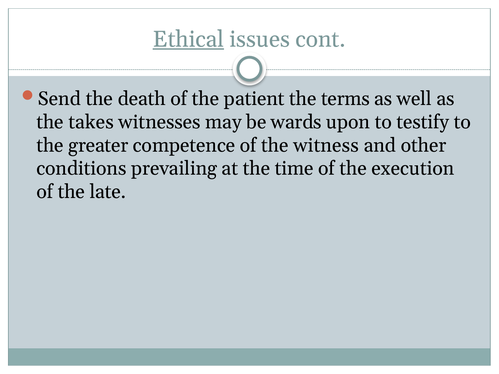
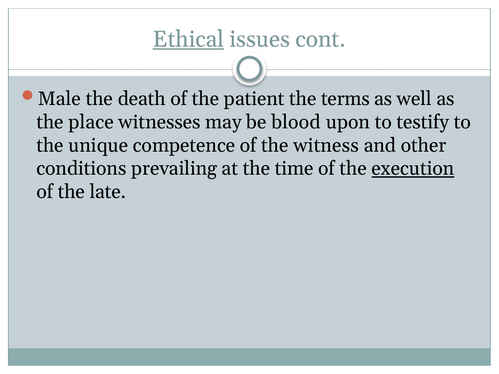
Send: Send -> Male (59, 99)
takes: takes -> place (91, 122)
wards: wards -> blood (296, 122)
greater: greater -> unique (98, 145)
execution underline: none -> present (413, 169)
